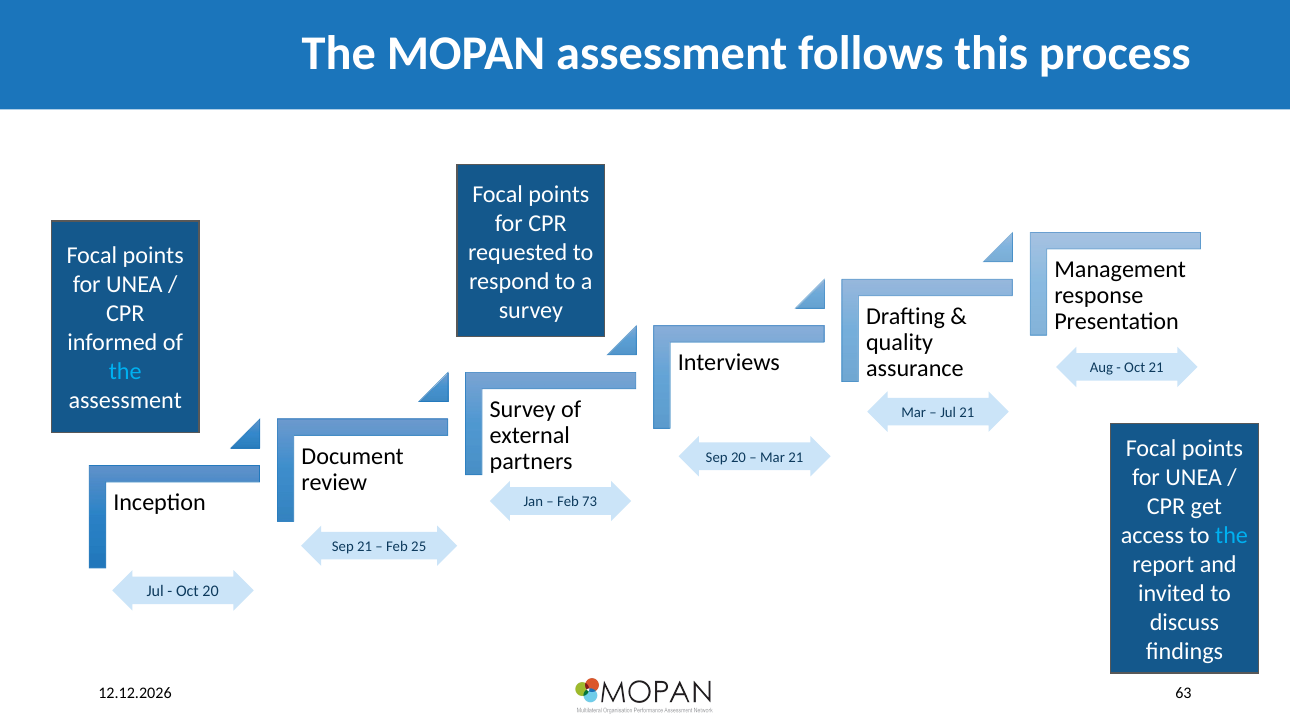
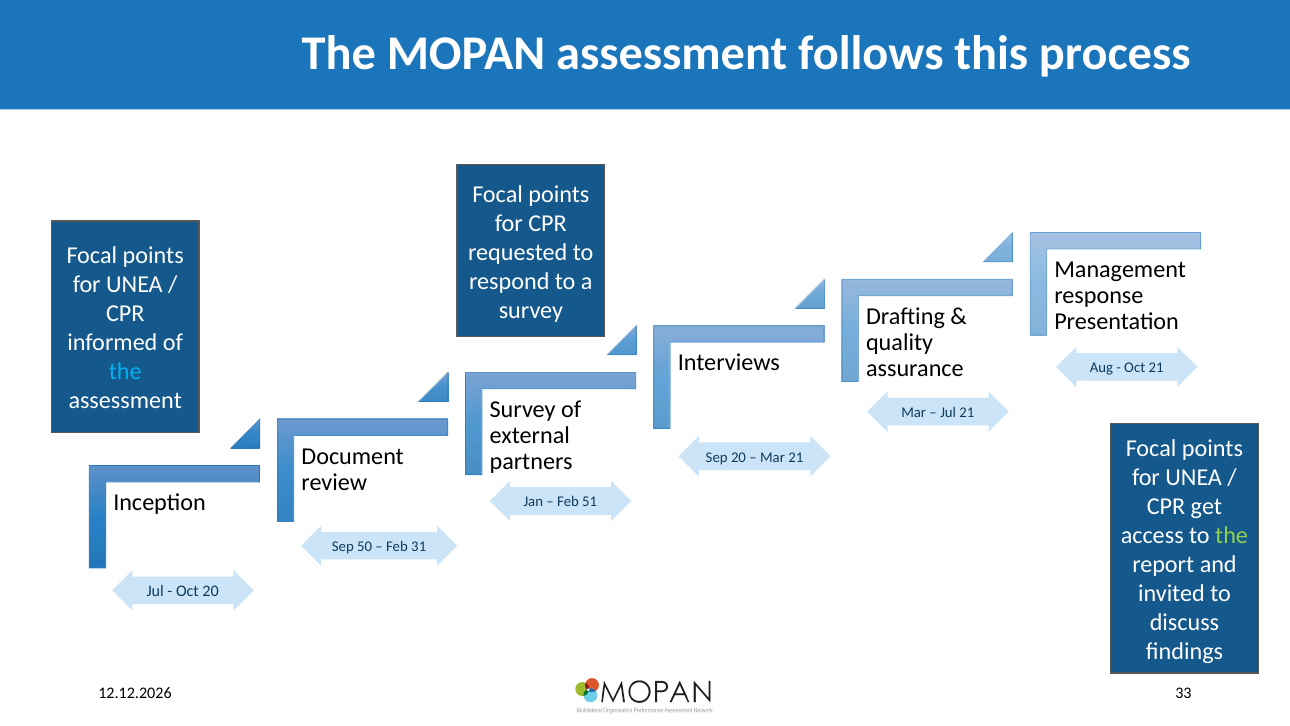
73: 73 -> 51 (590, 502)
the colour: light blue -> light green (1232, 535)
Sep 21: 21 -> 50 (365, 546)
25: 25 -> 31 (419, 546)
63: 63 -> 33 (1183, 693)
